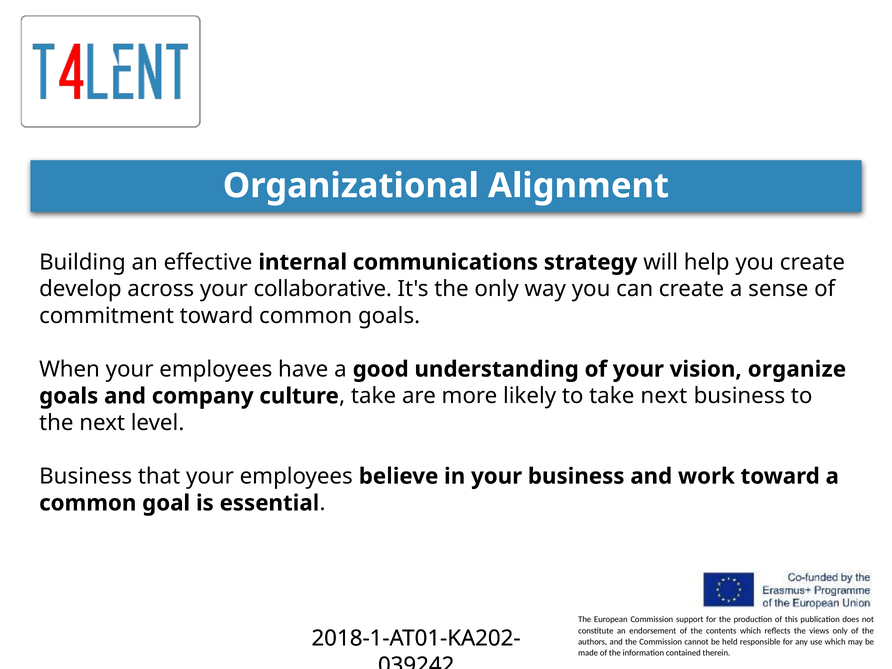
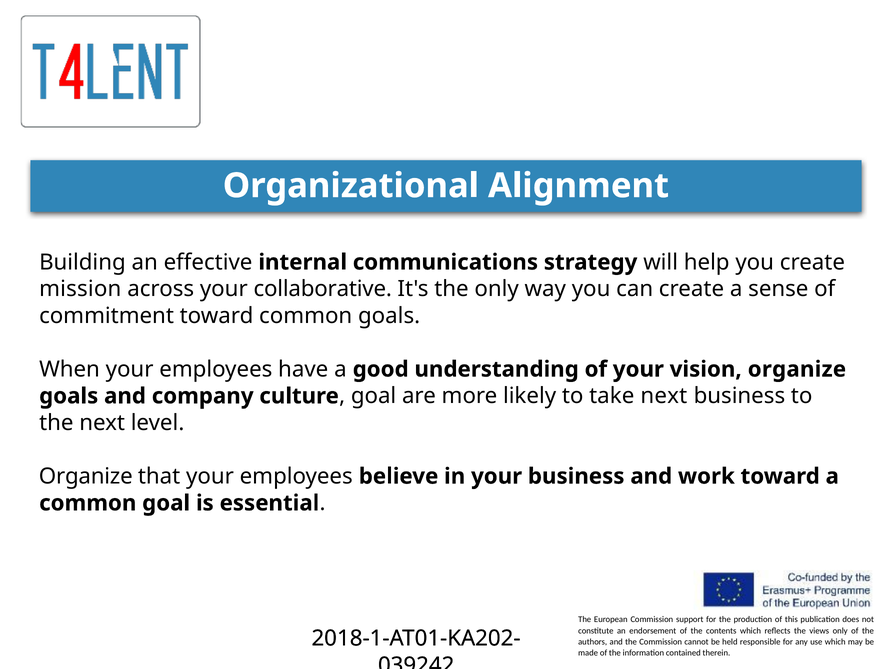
develop: develop -> mission (80, 289)
take: take -> goal (374, 396)
Business: Business -> Organize (86, 476)
